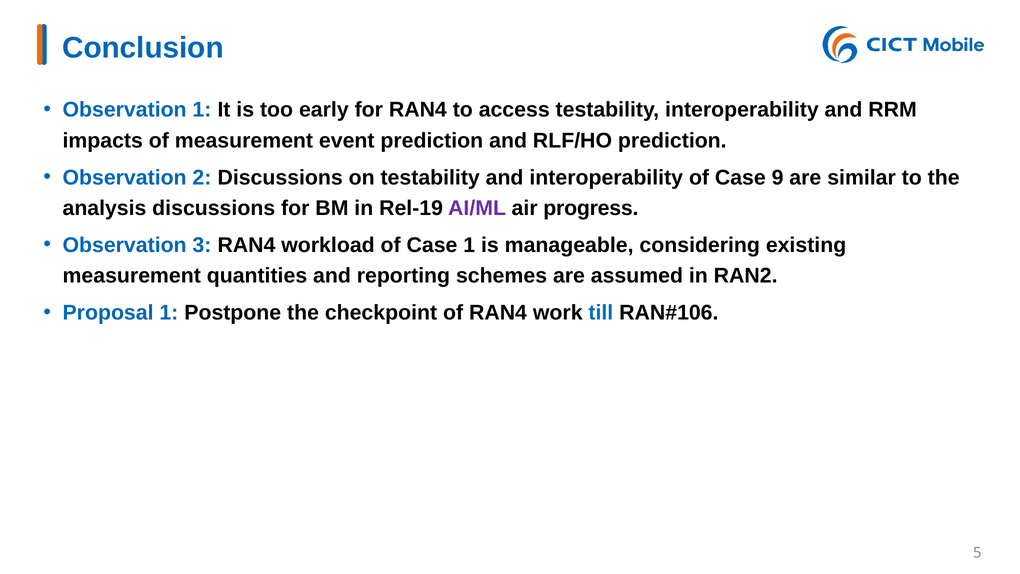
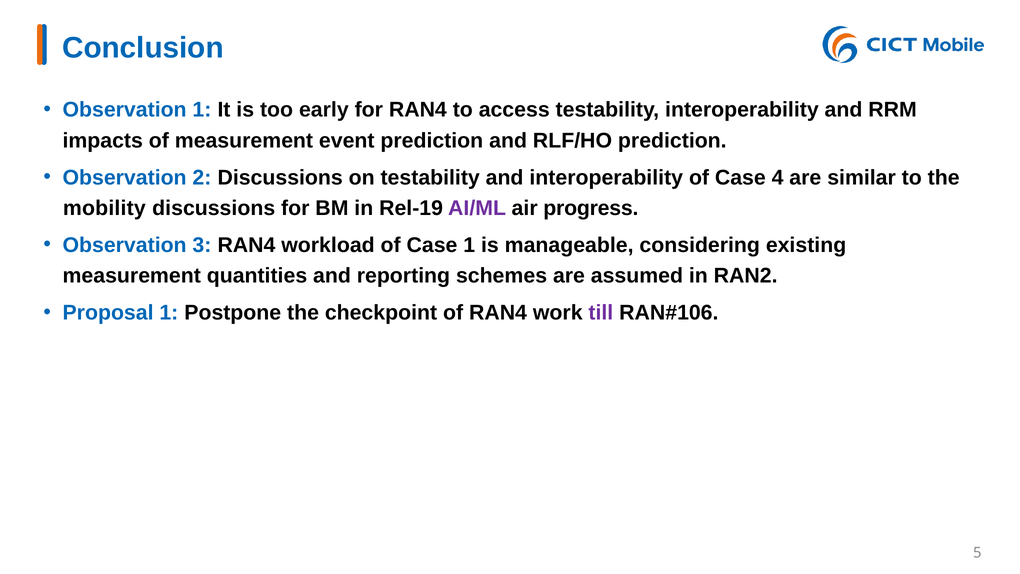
9: 9 -> 4 (778, 177)
analysis: analysis -> mobility (104, 208)
till colour: blue -> purple (601, 313)
